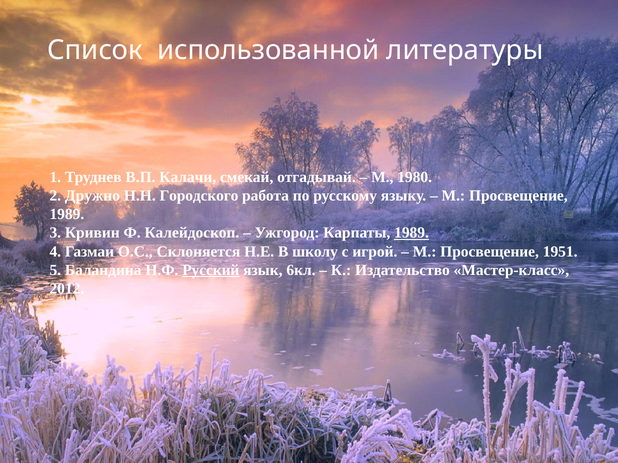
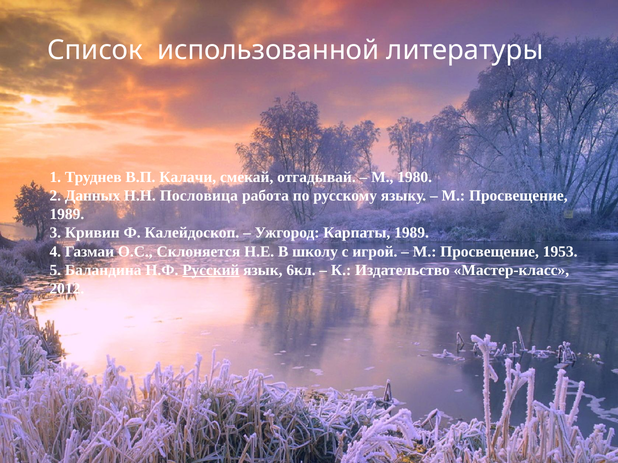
Дружно: Дружно -> Данных (93, 196)
Городского: Городского -> Пословица (199, 196)
1989 underline: present -> none (412, 233)
1951: 1951 -> 1953 (560, 252)
